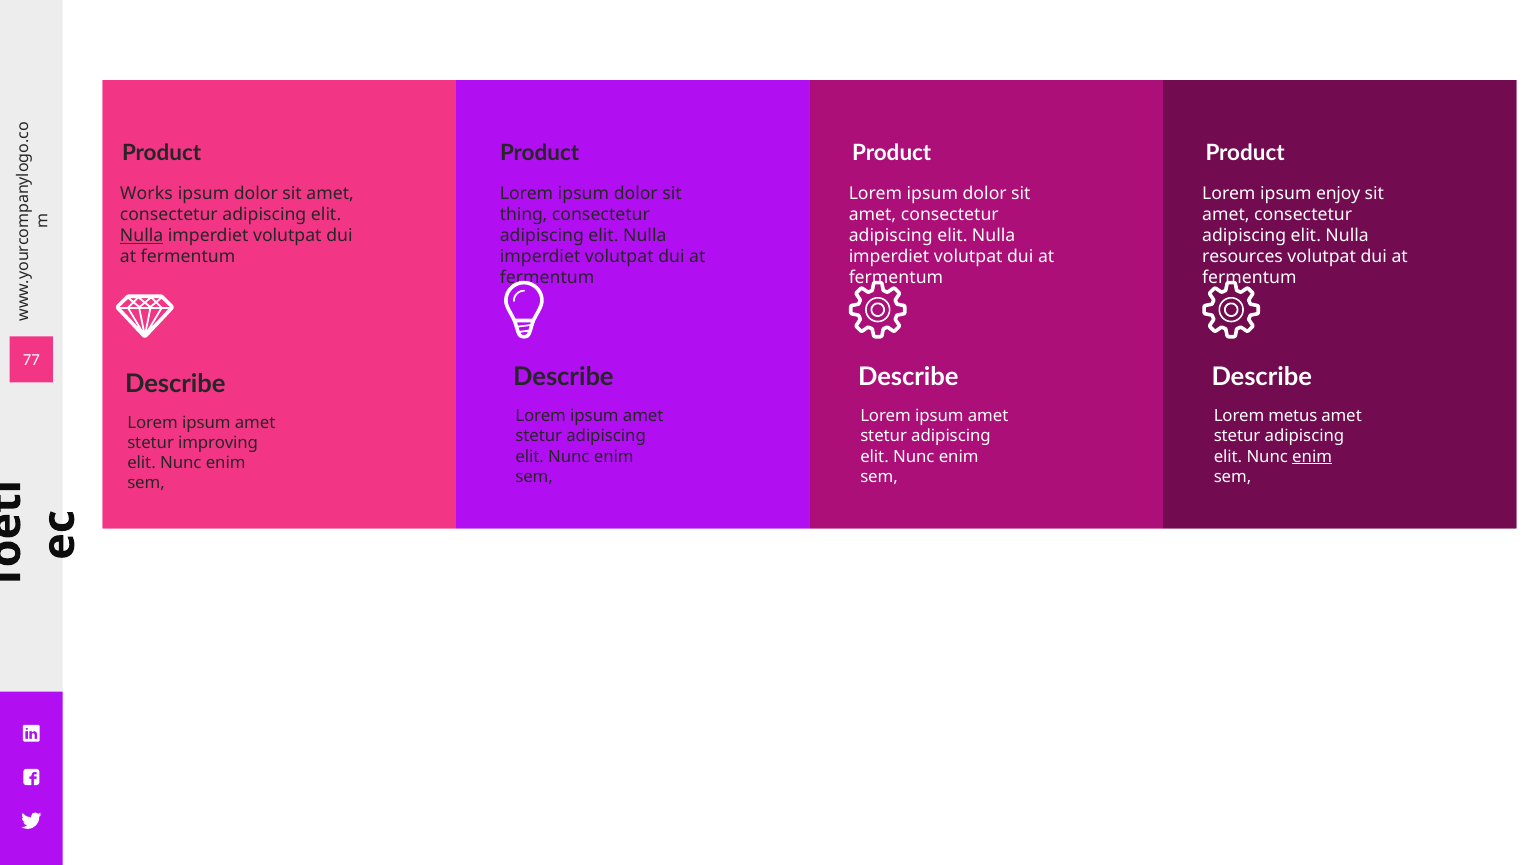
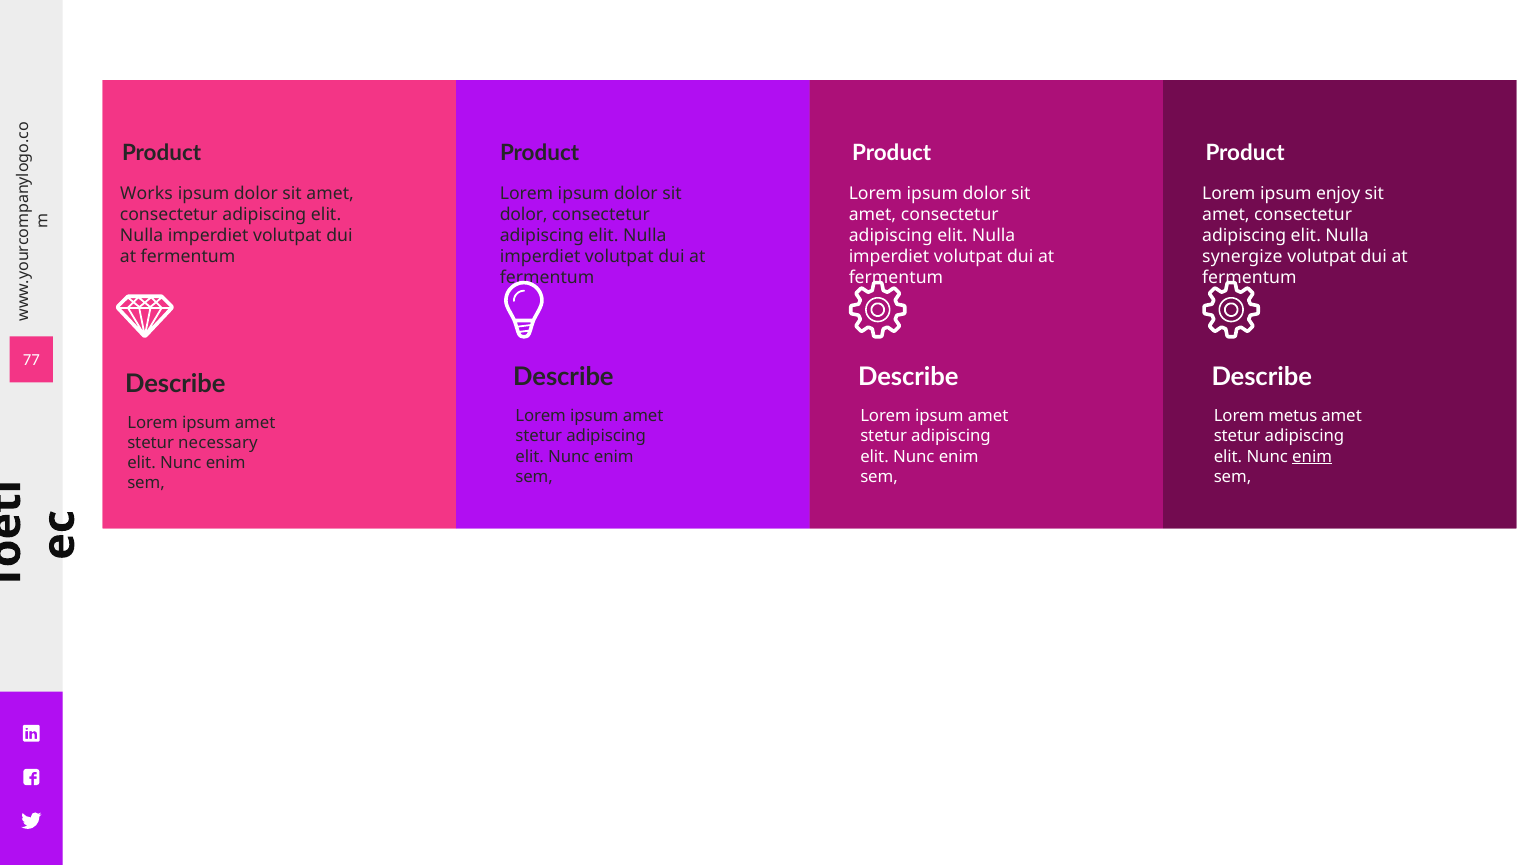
thing: thing -> dolor (524, 214)
Nulla underline: present -> none (142, 236)
resources: resources -> synergize (1242, 257)
improving: improving -> necessary (218, 443)
